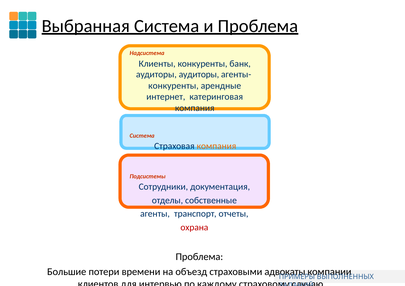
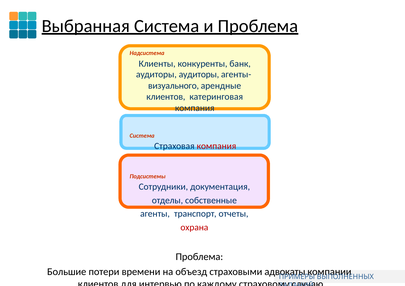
конкуренты: конкуренты -> визуального (174, 86)
интернет: интернет -> клиентов (166, 97)
компания colour: orange -> red (216, 146)
